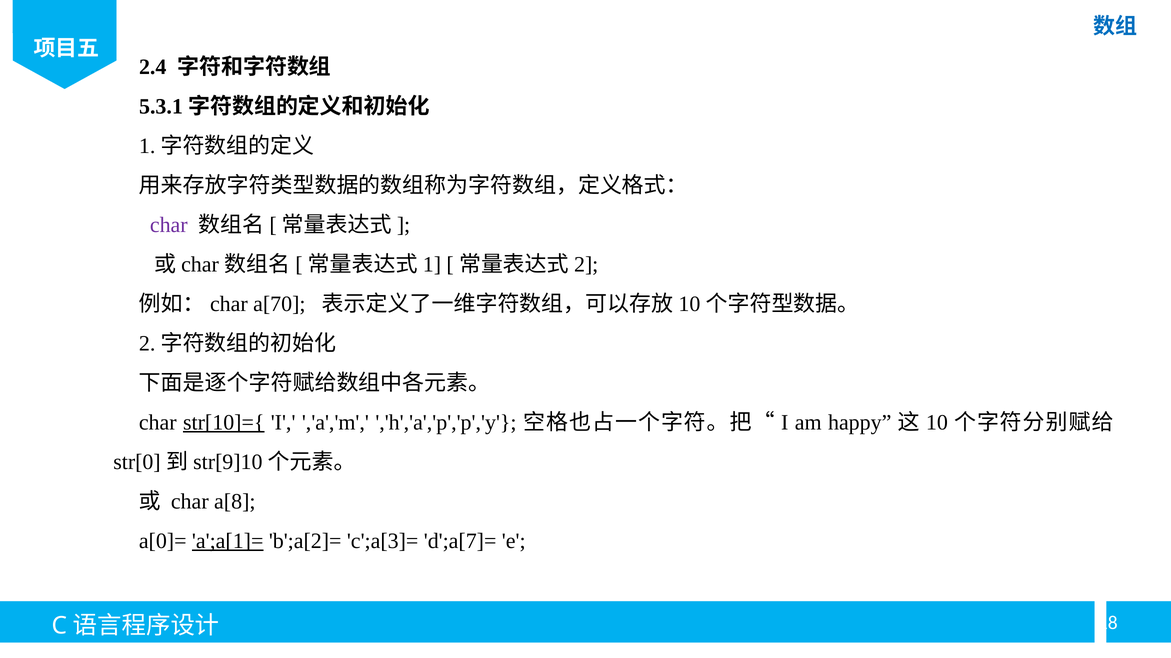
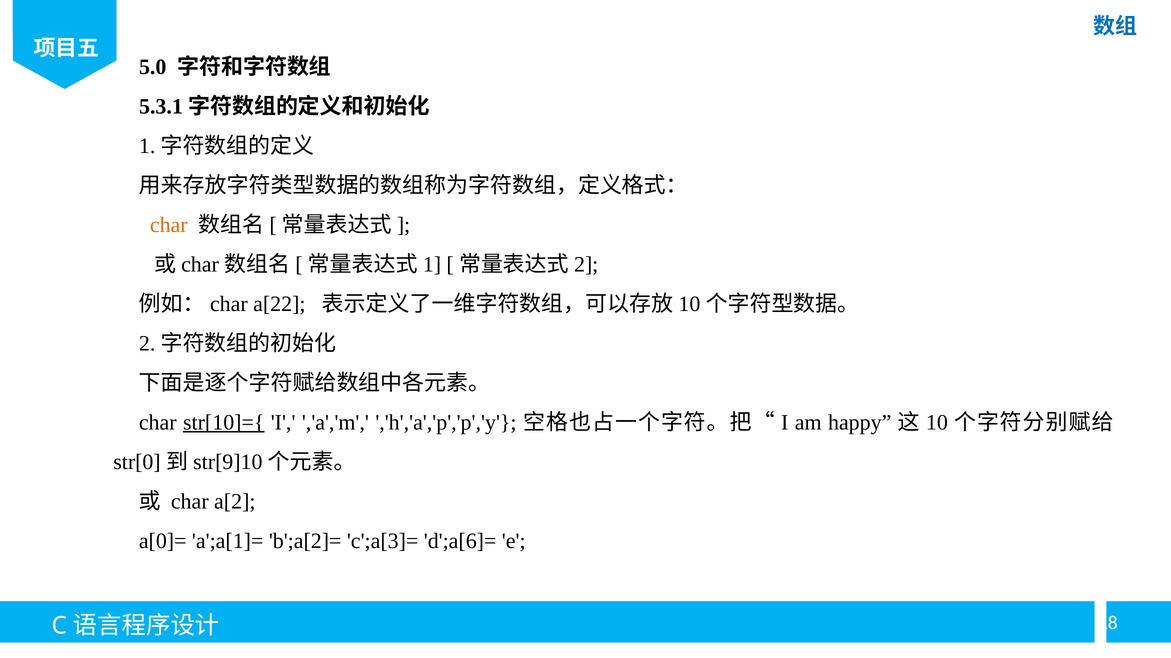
2.4: 2.4 -> 5.0 (153, 67)
char colour: purple -> orange (169, 225)
a[70: a[70 -> a[22 (279, 304)
a[8: a[8 -> a[2 (235, 502)
a';a[1]= underline: present -> none (228, 541)
d';a[7]=: d';a[7]= -> d';a[6]= (460, 541)
